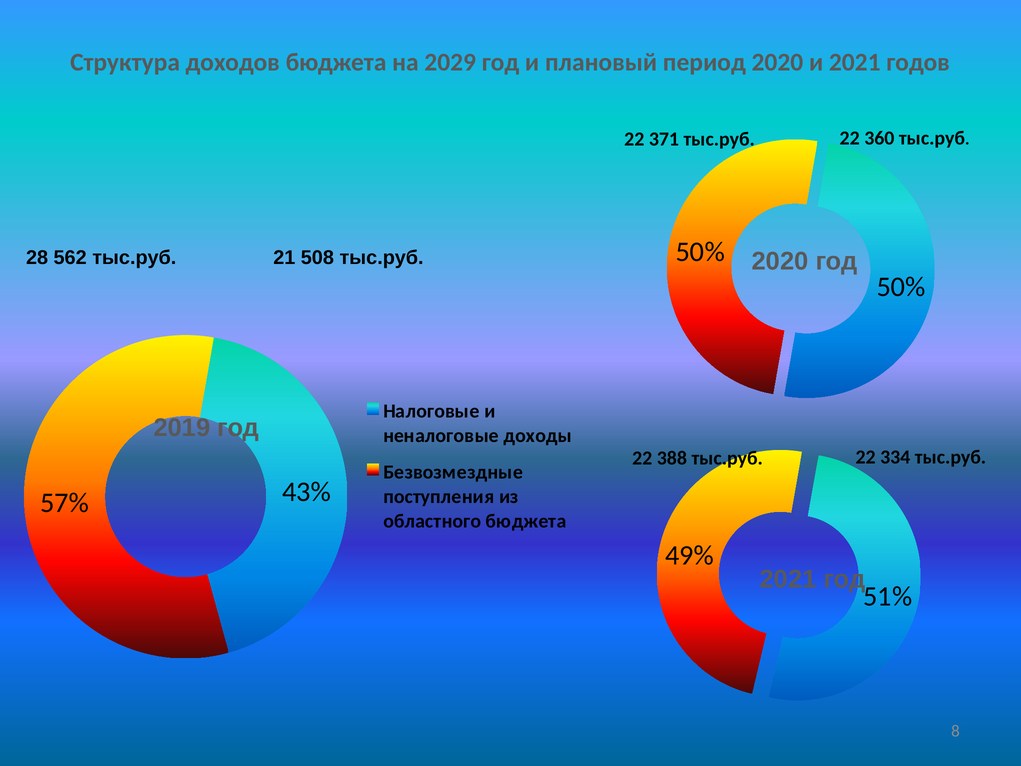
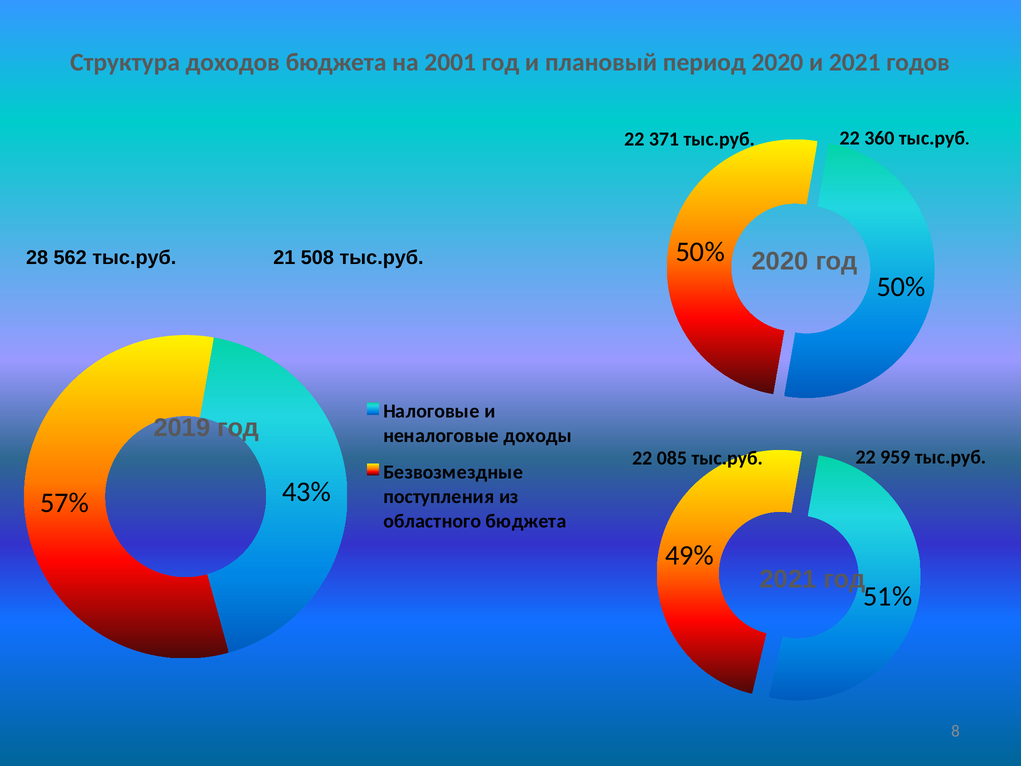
2029: 2029 -> 2001 (450, 62)
388: 388 -> 085 (672, 458)
334: 334 -> 959 (895, 457)
